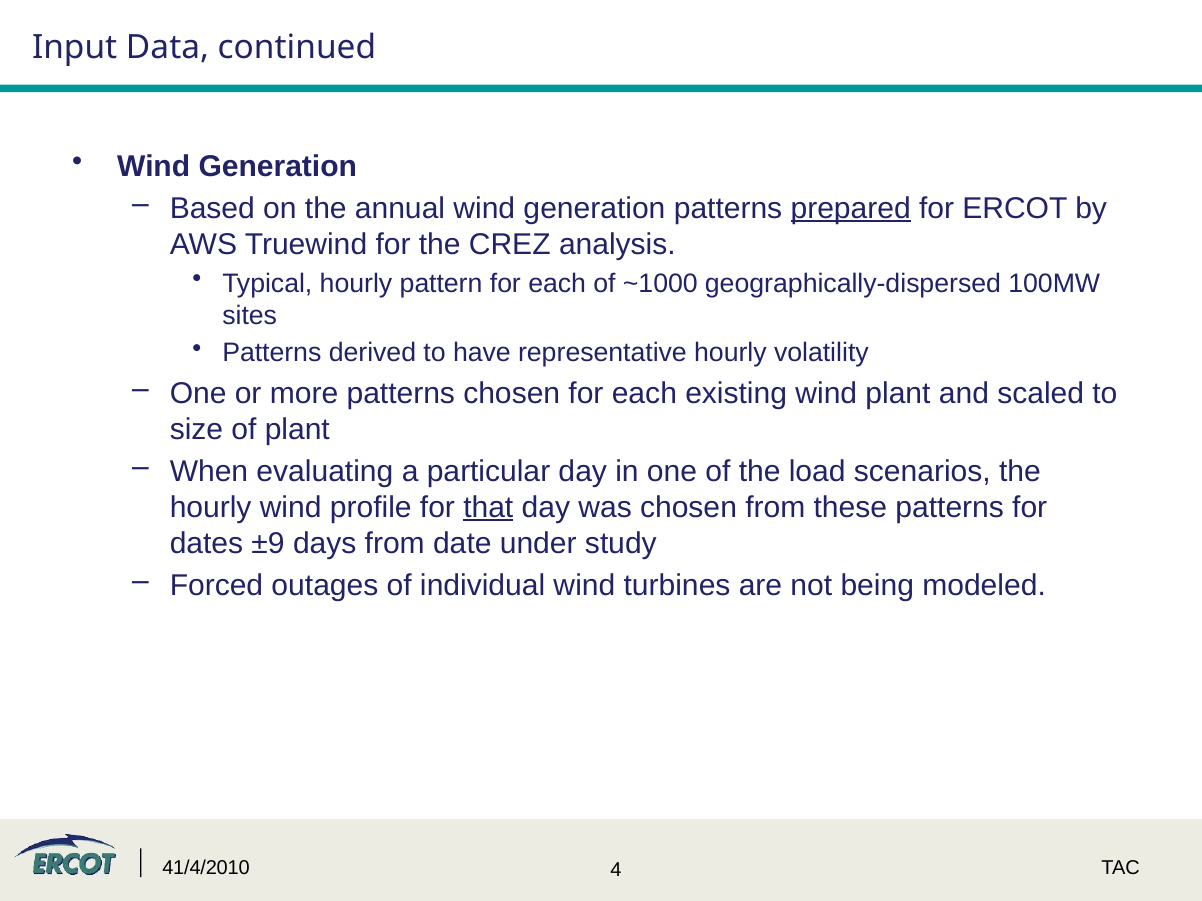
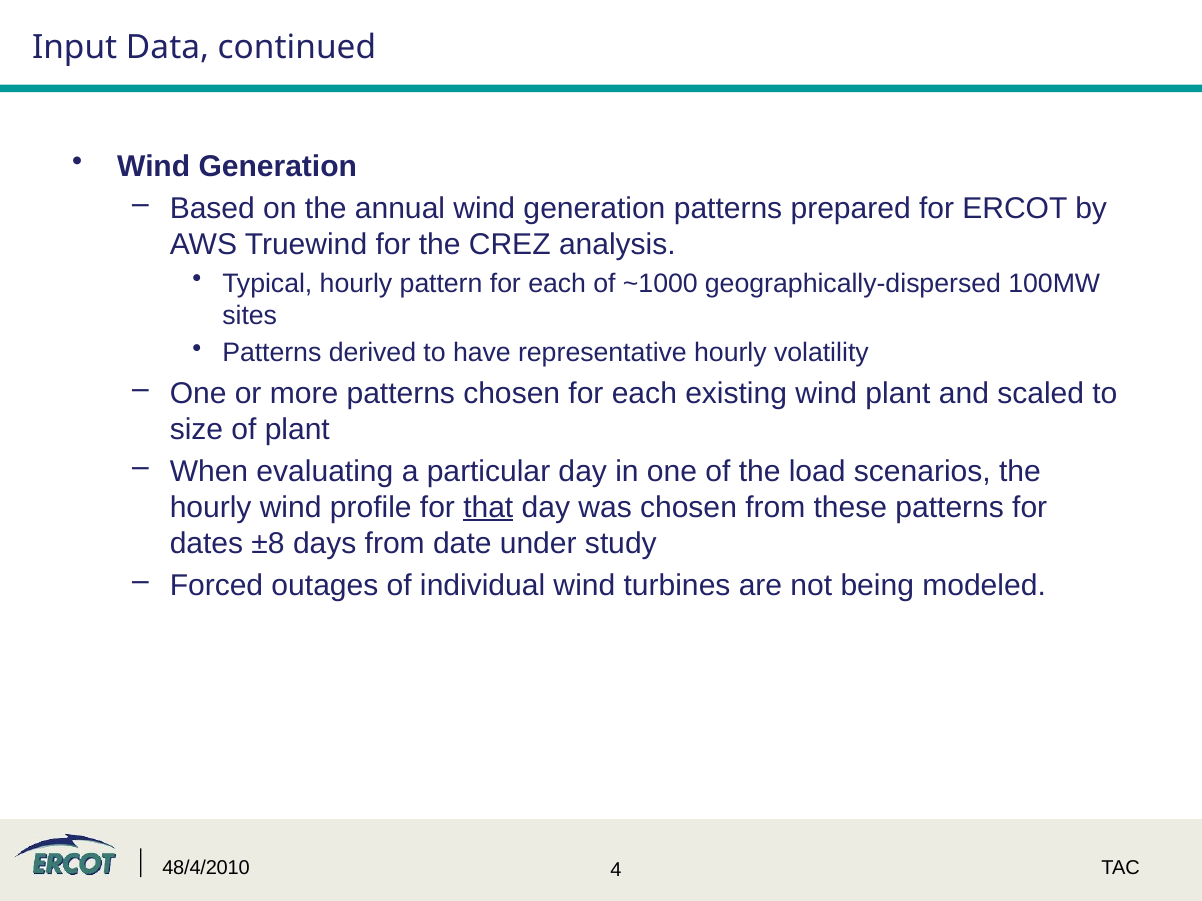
prepared underline: present -> none (851, 208)
±9: ±9 -> ±8 (268, 544)
41/4/2010: 41/4/2010 -> 48/4/2010 (206, 868)
